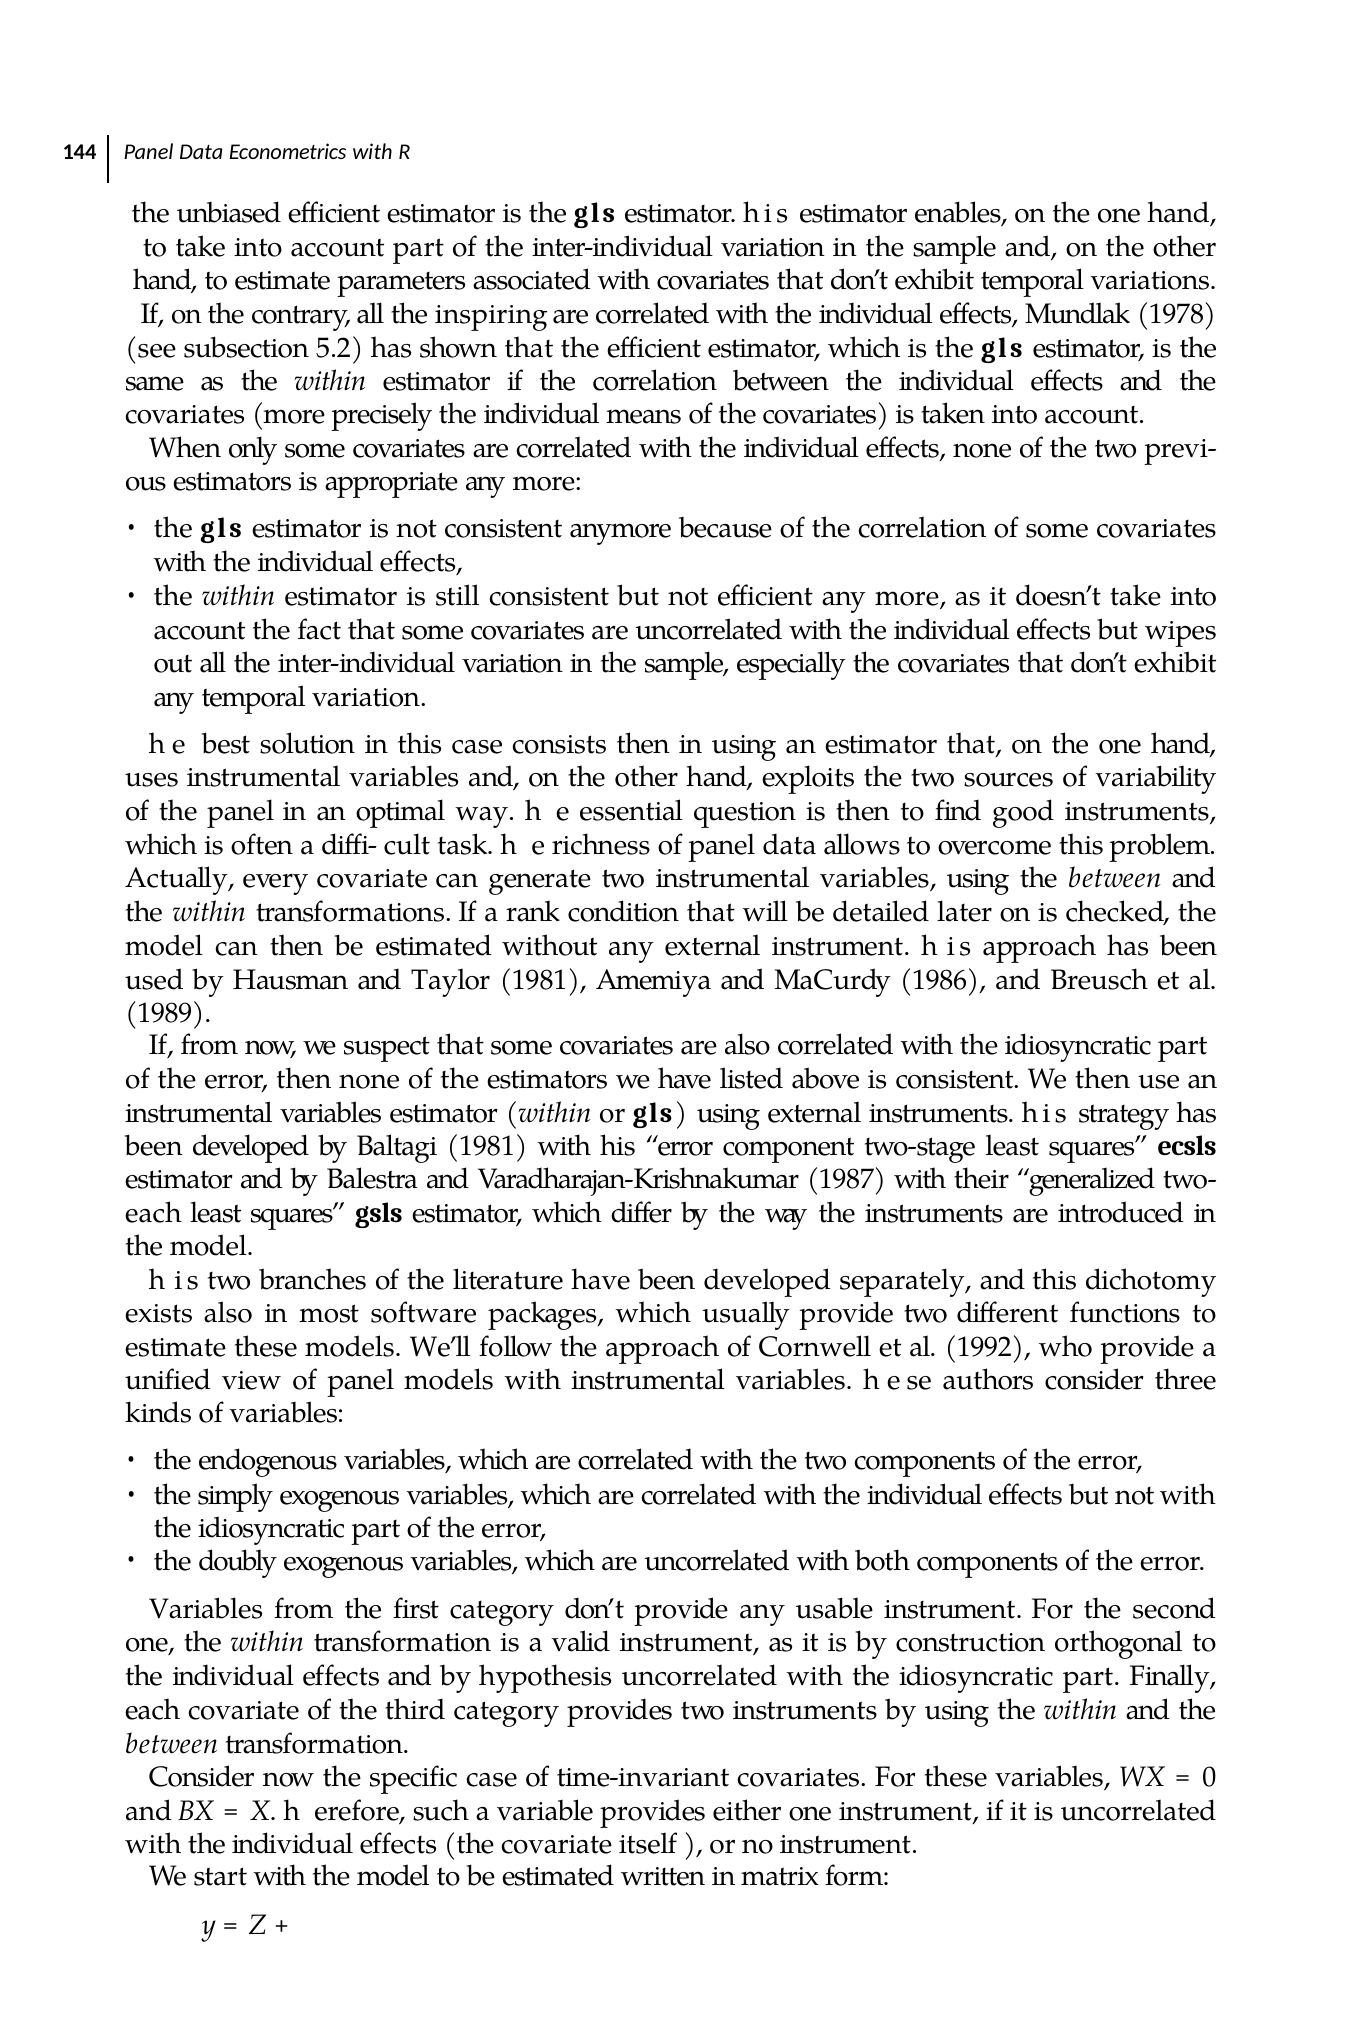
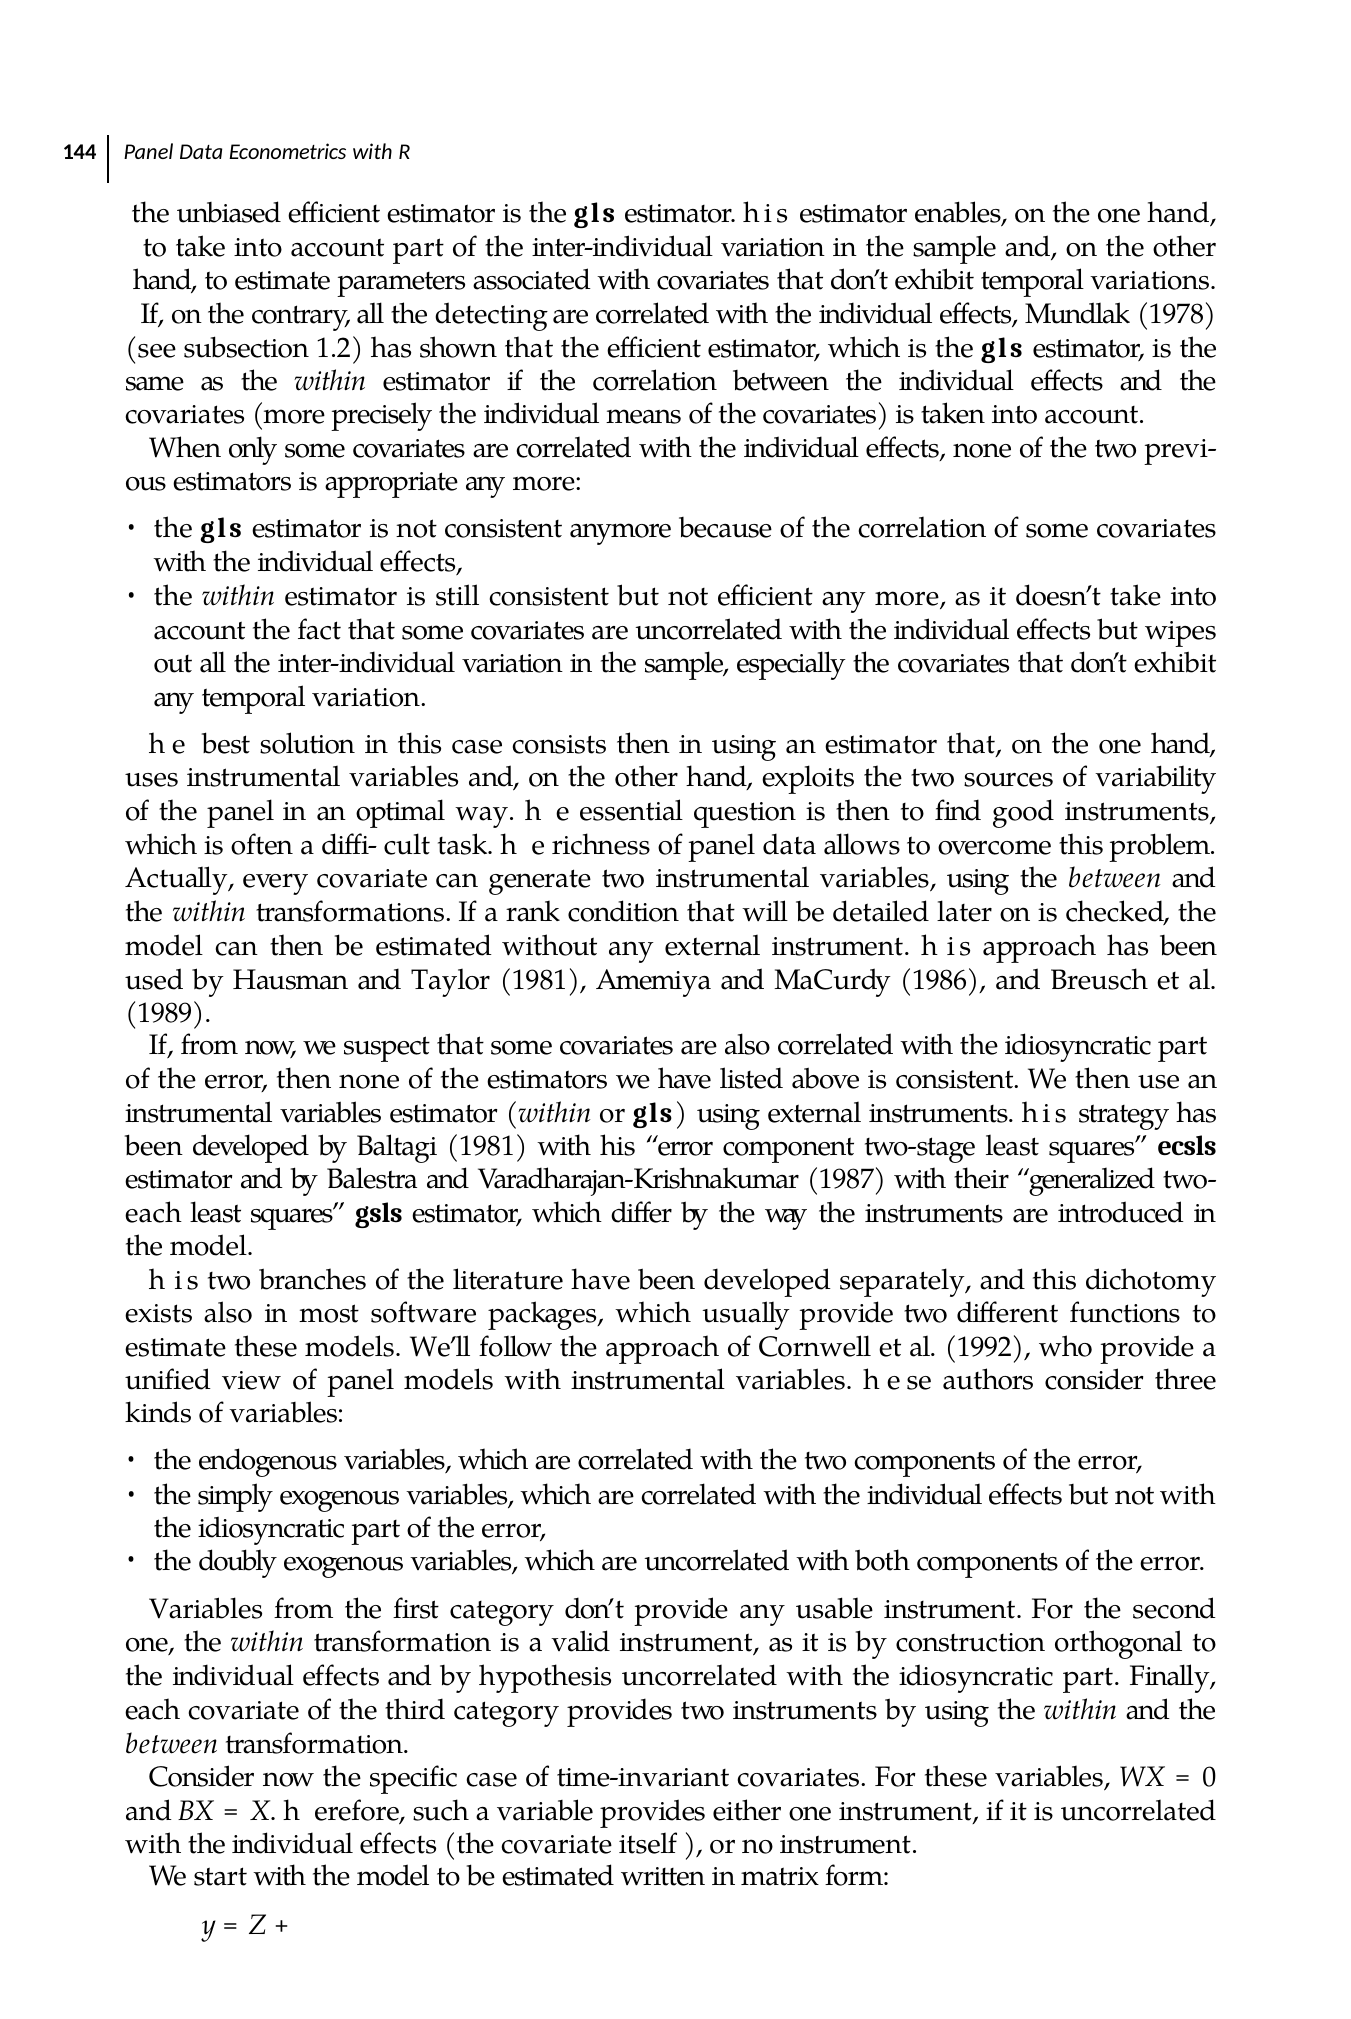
inspiring: inspiring -> detecting (491, 314)
5.2: 5.2 -> 1.2 (340, 348)
